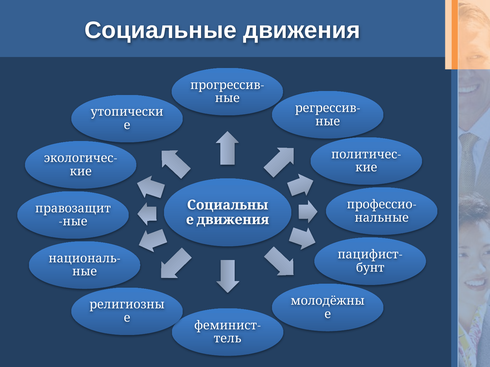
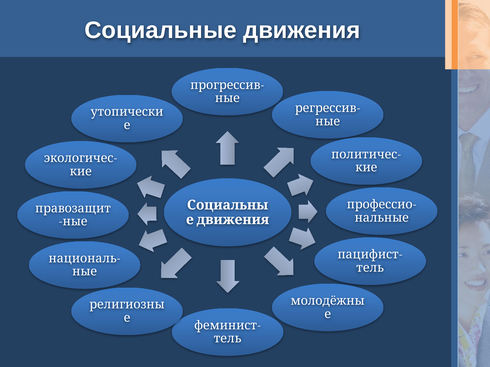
бунт: бунт -> тель (370, 268)
